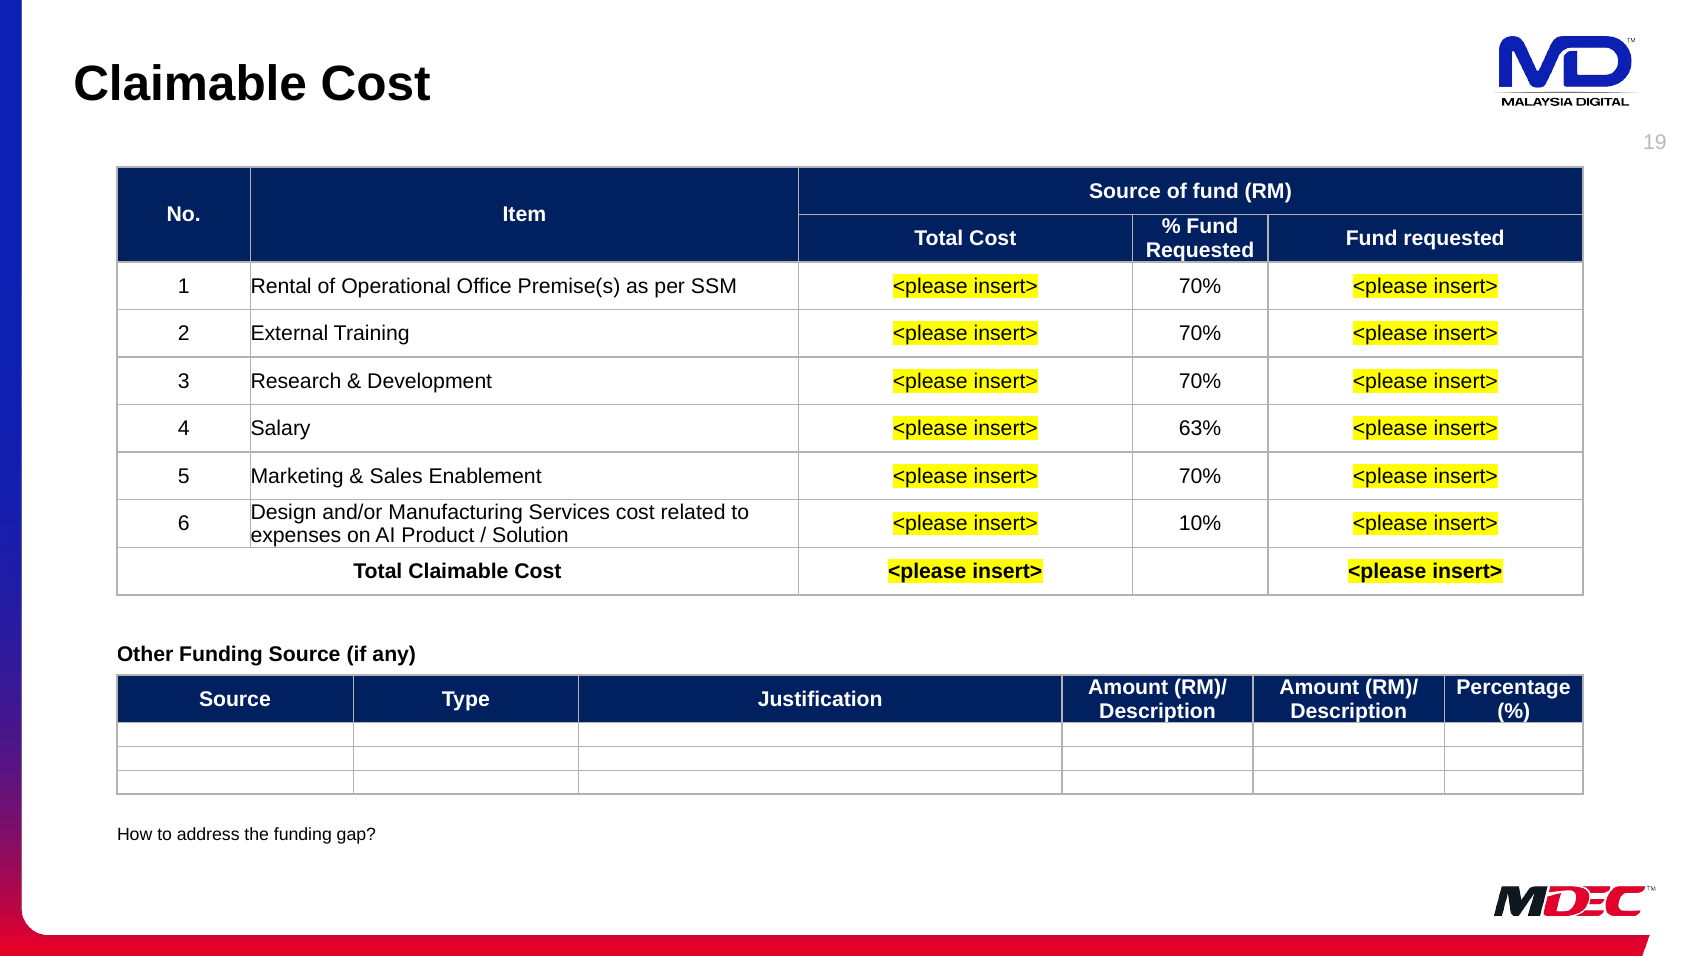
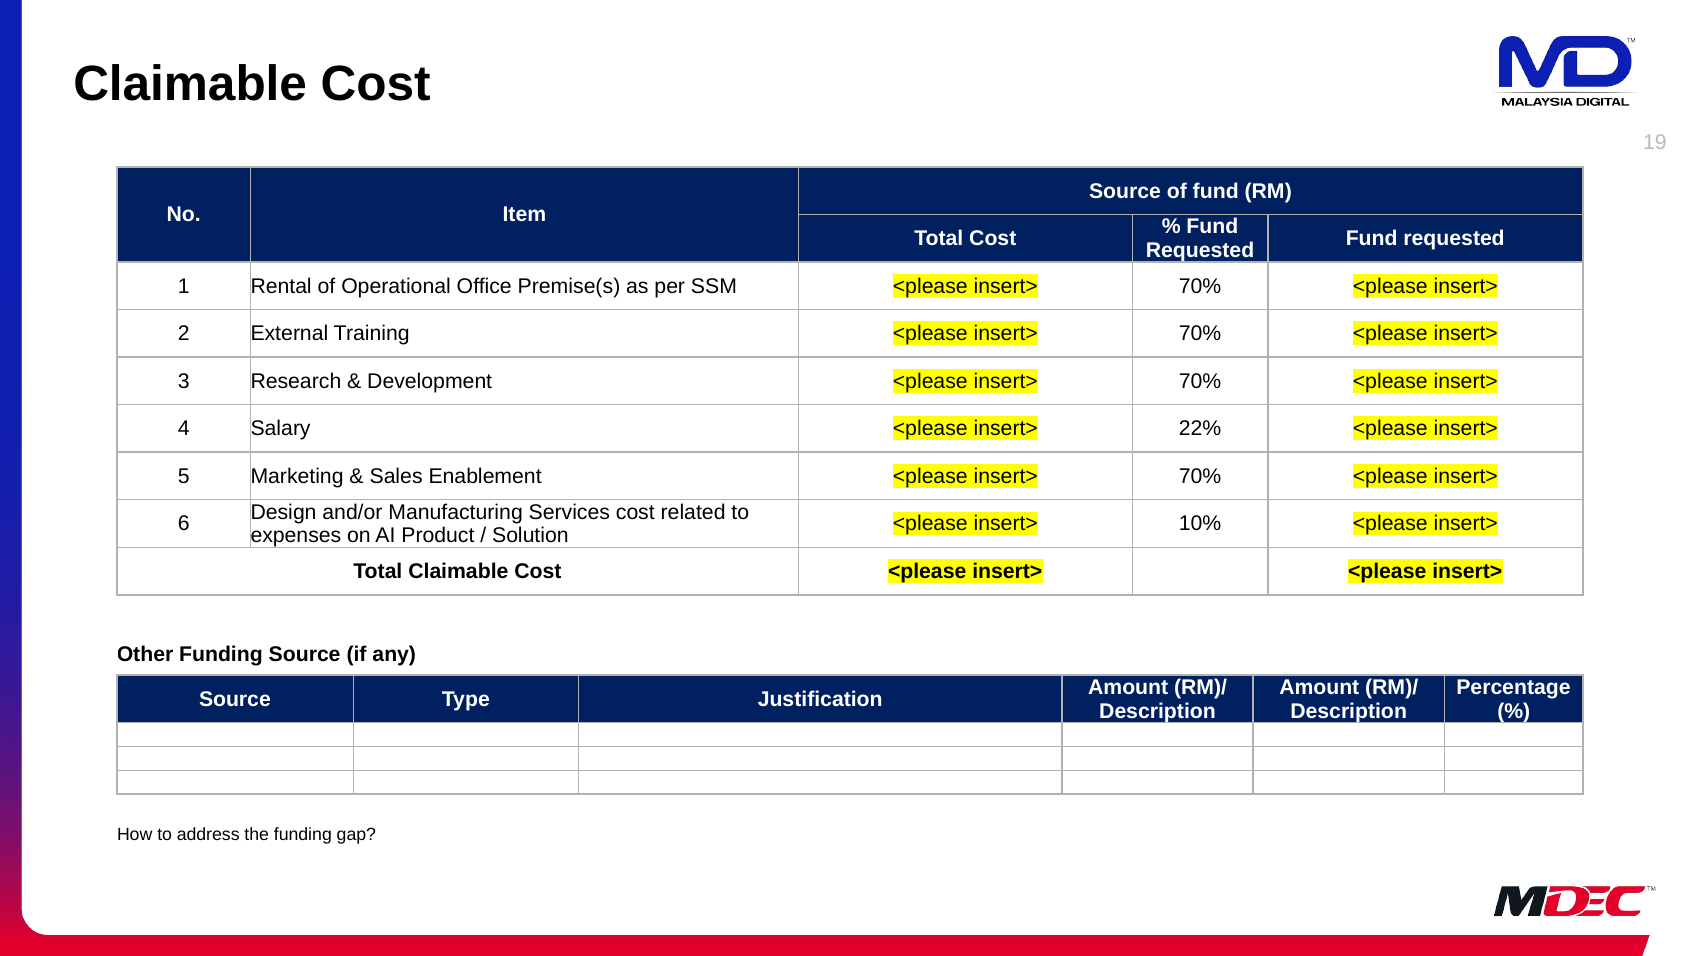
63%: 63% -> 22% (1200, 429)
